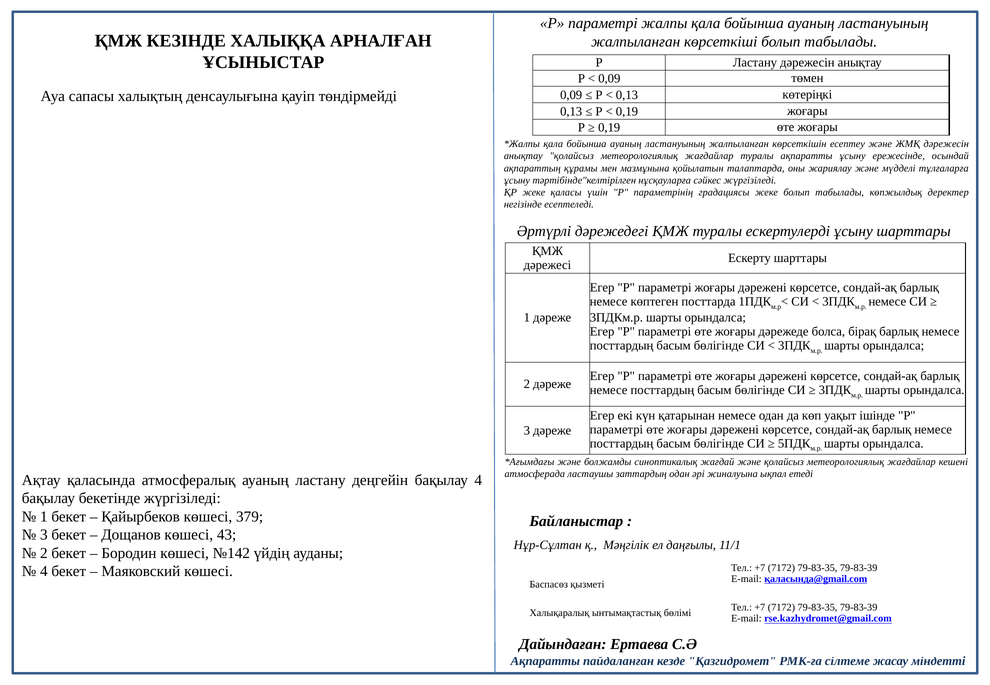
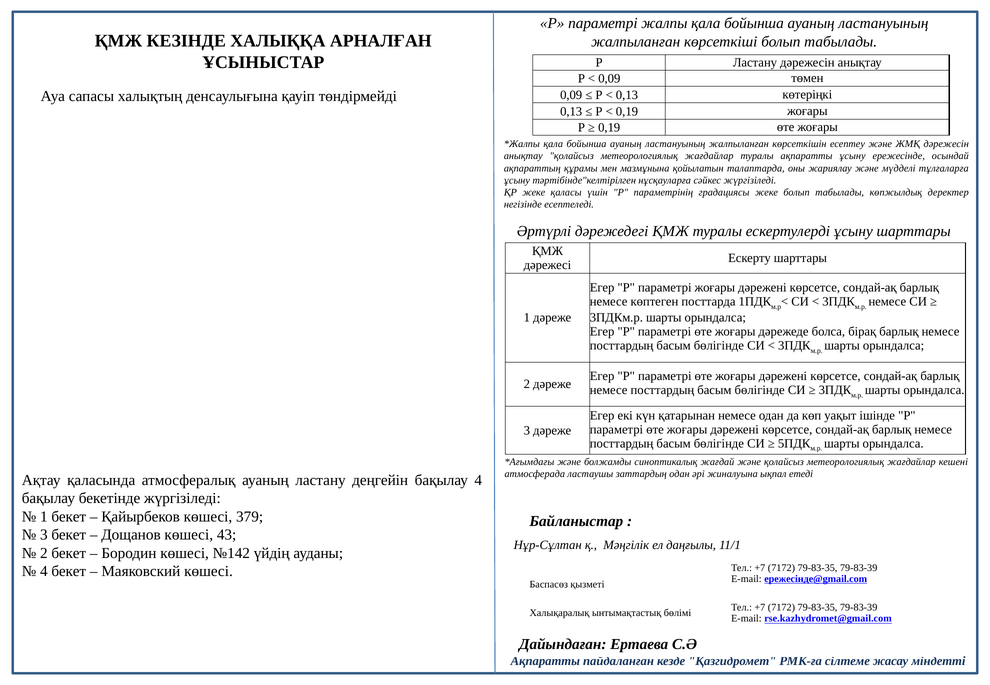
қаласында@gmail.com: қаласында@gmail.com -> ережесінде@gmail.com (816, 579)
